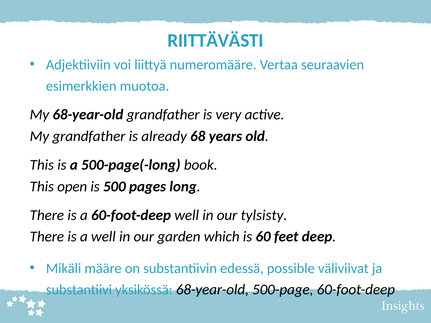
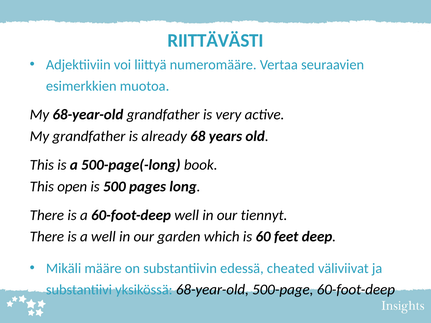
tylsisty: tylsisty -> tiennyt (264, 215)
possible: possible -> cheated (291, 269)
